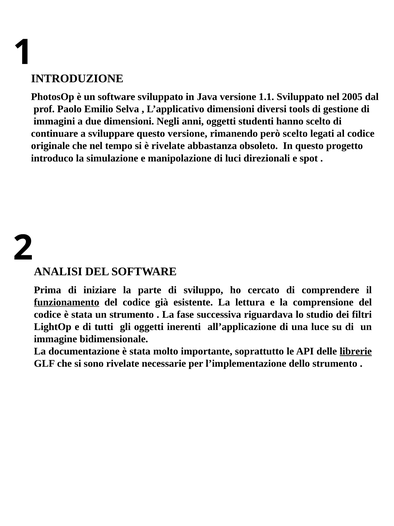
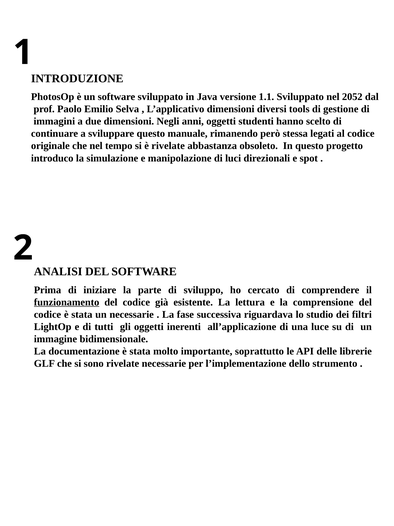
2005: 2005 -> 2052 (352, 97)
questo versione: versione -> manuale (188, 133)
però scelto: scelto -> stessa (295, 133)
un strumento: strumento -> necessarie (132, 314)
librerie underline: present -> none (356, 351)
